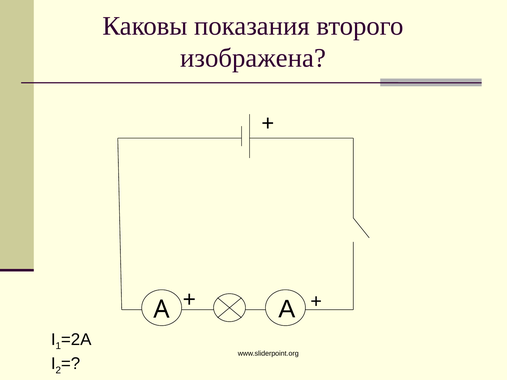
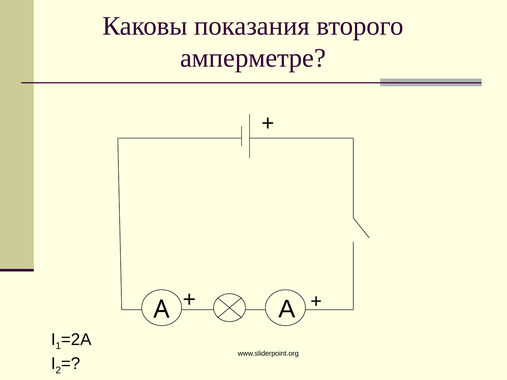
изображена: изображена -> амперметре (253, 58)
